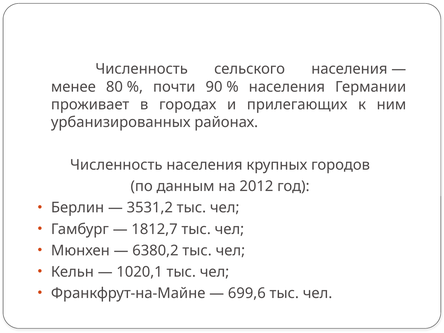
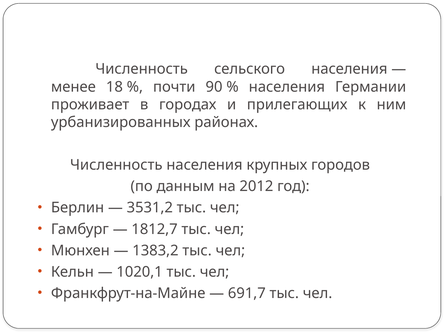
80: 80 -> 18 (114, 87)
6380,2: 6380,2 -> 1383,2 (155, 250)
699,6: 699,6 -> 691,7 (247, 293)
